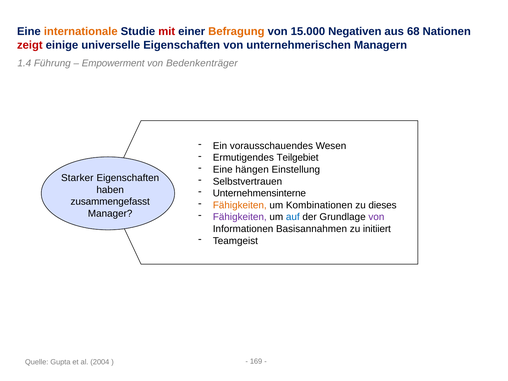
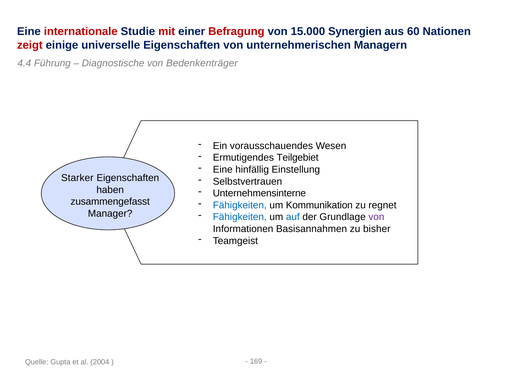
internationale colour: orange -> red (81, 32)
Befragung colour: orange -> red (236, 32)
Negativen: Negativen -> Synergien (355, 32)
68: 68 -> 60 (413, 32)
1.4: 1.4 -> 4.4 (24, 63)
Empowerment: Empowerment -> Diagnostische (113, 63)
hängen: hängen -> hinfällig (252, 170)
Fähigkeiten colour: orange -> blue (240, 205)
Kombinationen: Kombinationen -> Kommunikation (319, 205)
dieses: dieses -> regnet (382, 205)
Fähigkeiten colour: purple -> blue (240, 217)
initiiert: initiiert -> bisher (377, 229)
